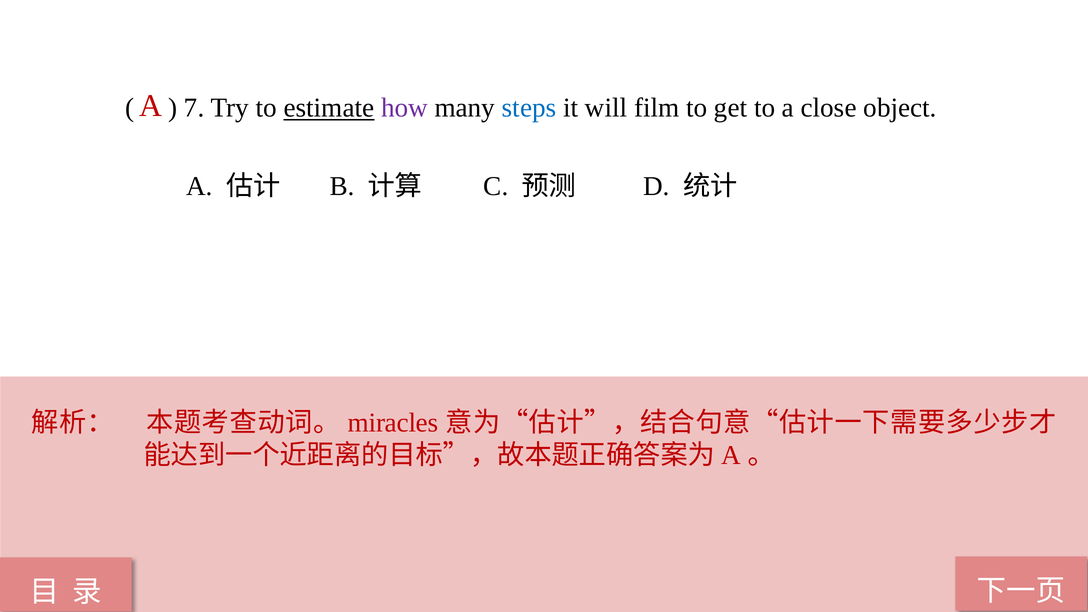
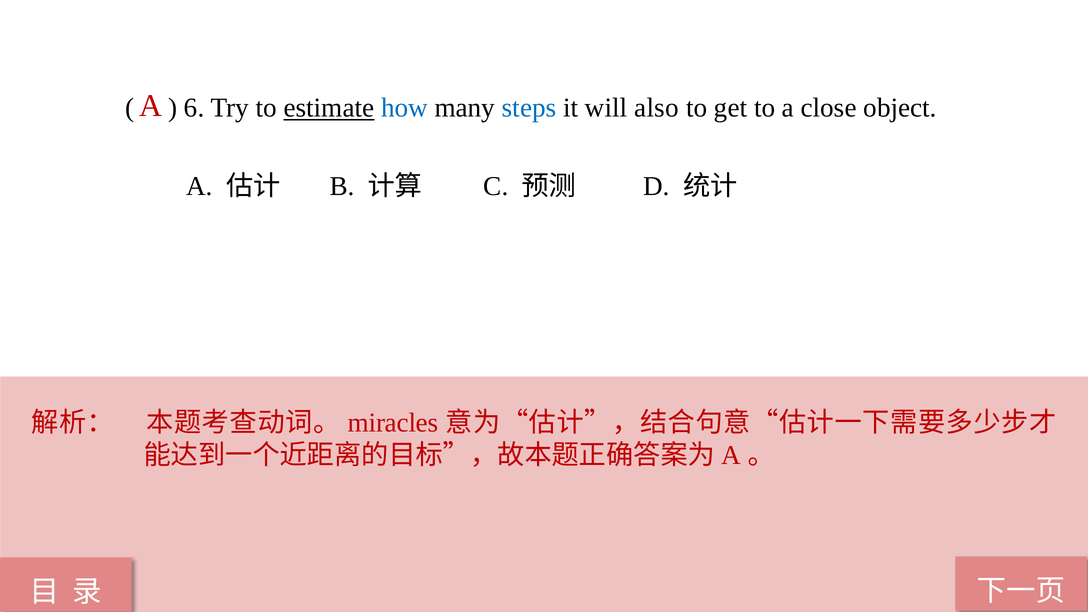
7: 7 -> 6 (194, 108)
how colour: purple -> blue (404, 108)
film: film -> also (657, 108)
